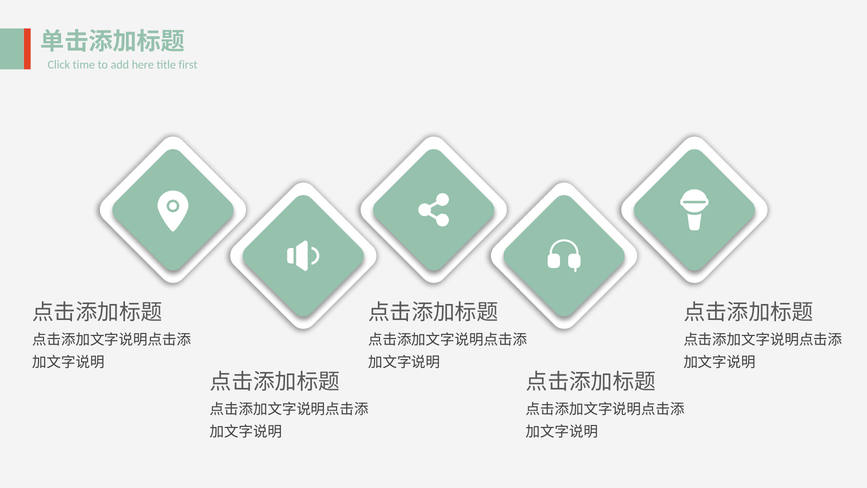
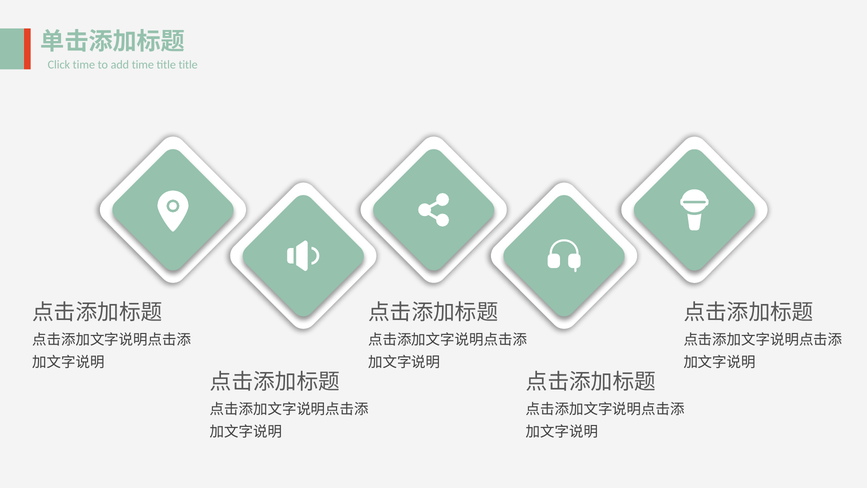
add here: here -> time (143, 65)
title first: first -> title (188, 65)
